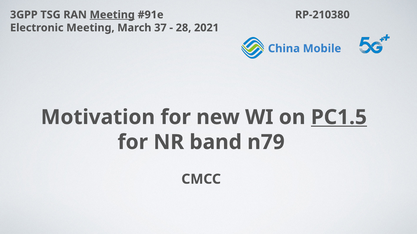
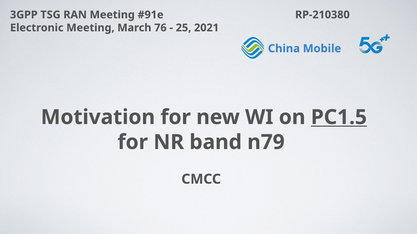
Meeting underline: present -> none (112, 15)
37: 37 -> 76 (160, 28)
28: 28 -> 25 (184, 28)
